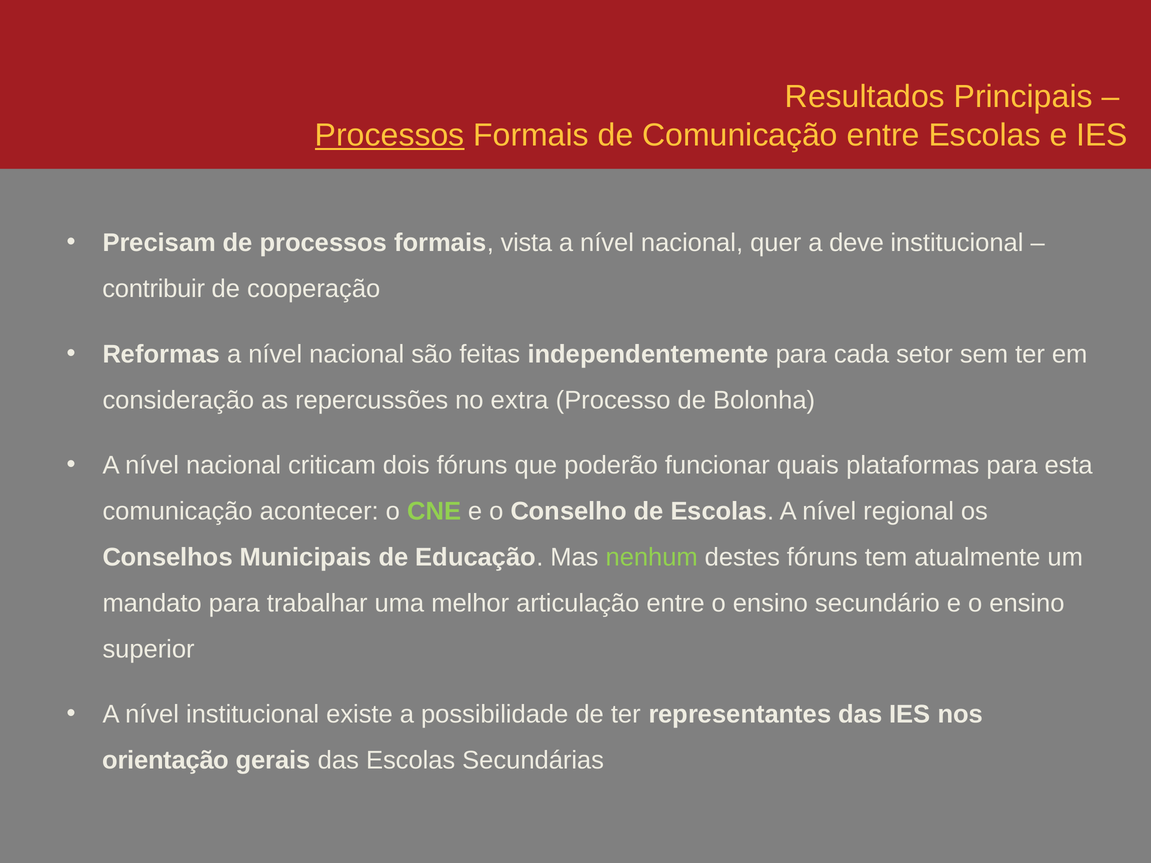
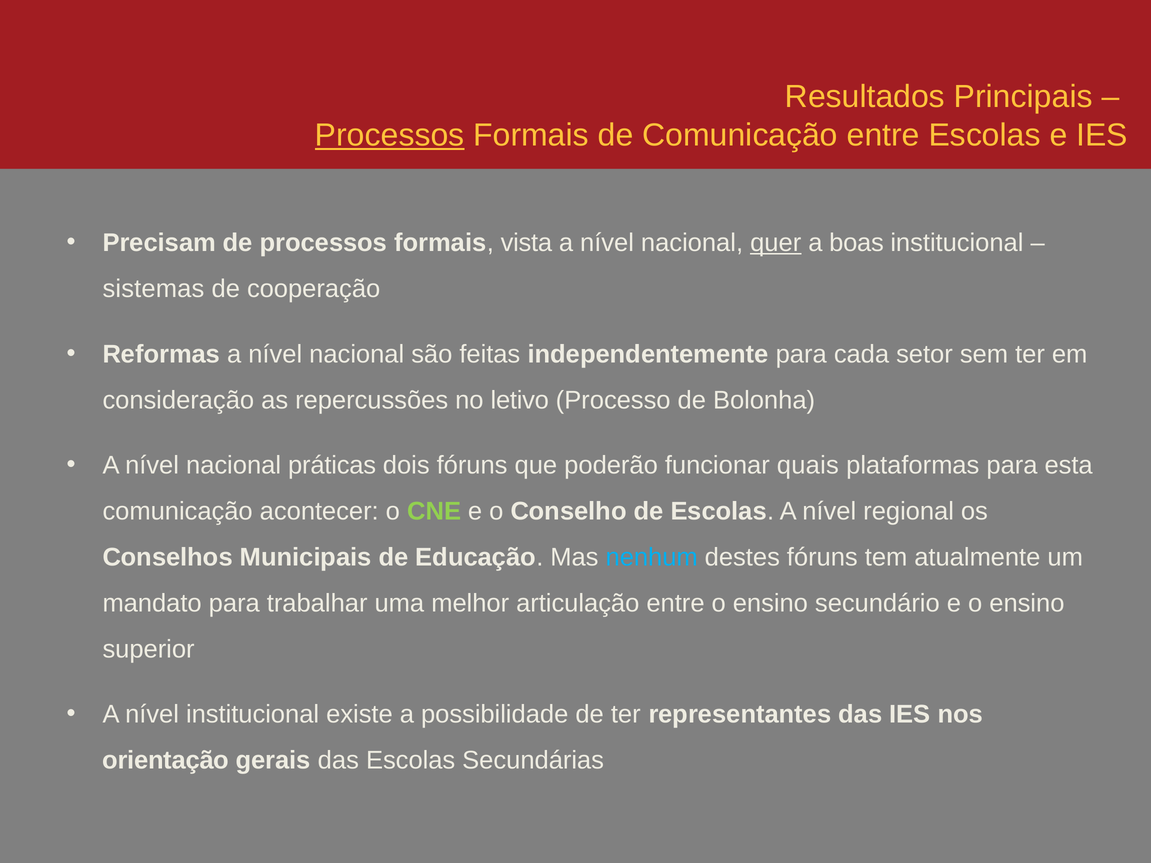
quer underline: none -> present (776, 243)
deve: deve -> boas (857, 243)
contribuir: contribuir -> sistemas (153, 289)
extra: extra -> letivo (520, 400)
criticam: criticam -> práticas (332, 465)
nenhum colour: light green -> light blue (652, 557)
